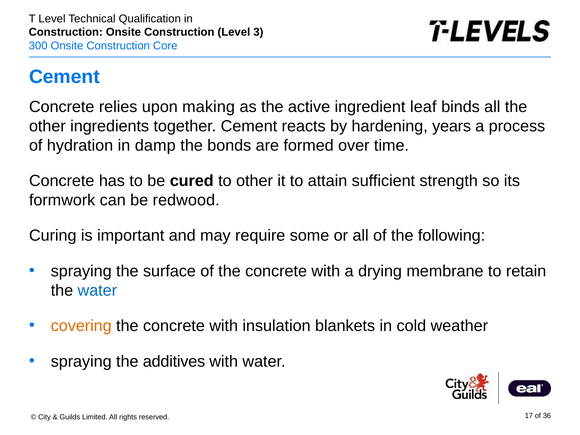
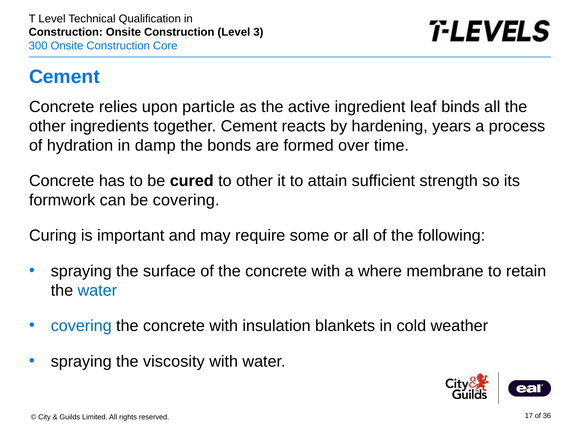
making: making -> particle (209, 107)
be redwood: redwood -> covering (186, 200)
drying: drying -> where (380, 271)
covering colour: orange -> blue (81, 326)
additives: additives -> viscosity (174, 361)
